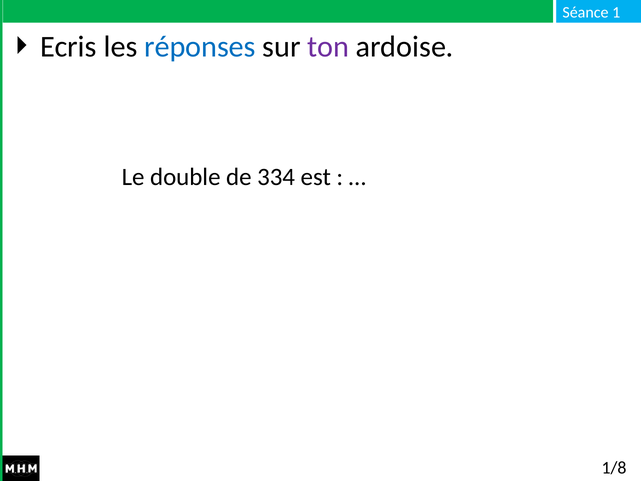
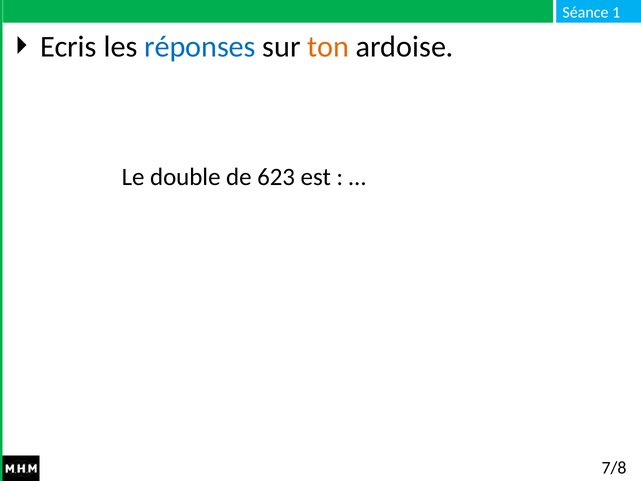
ton colour: purple -> orange (328, 47)
334: 334 -> 623 (276, 177)
1/8: 1/8 -> 7/8 (614, 468)
